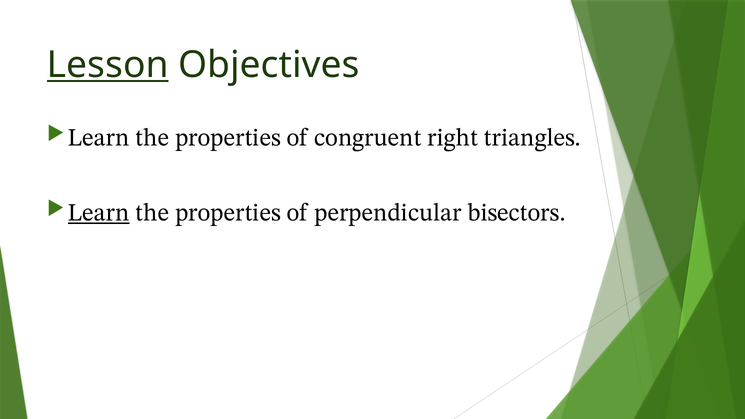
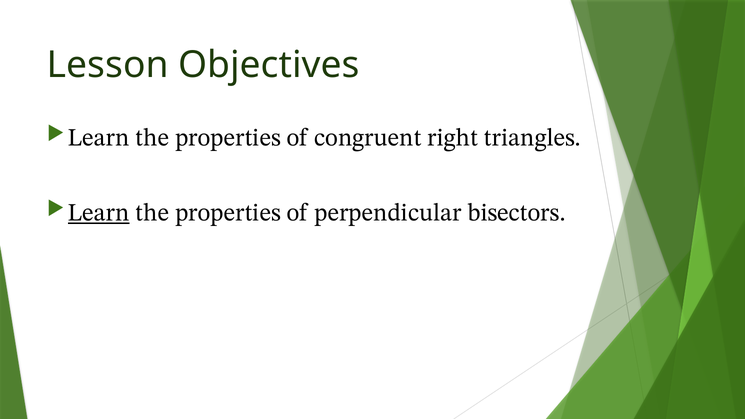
Lesson underline: present -> none (108, 65)
